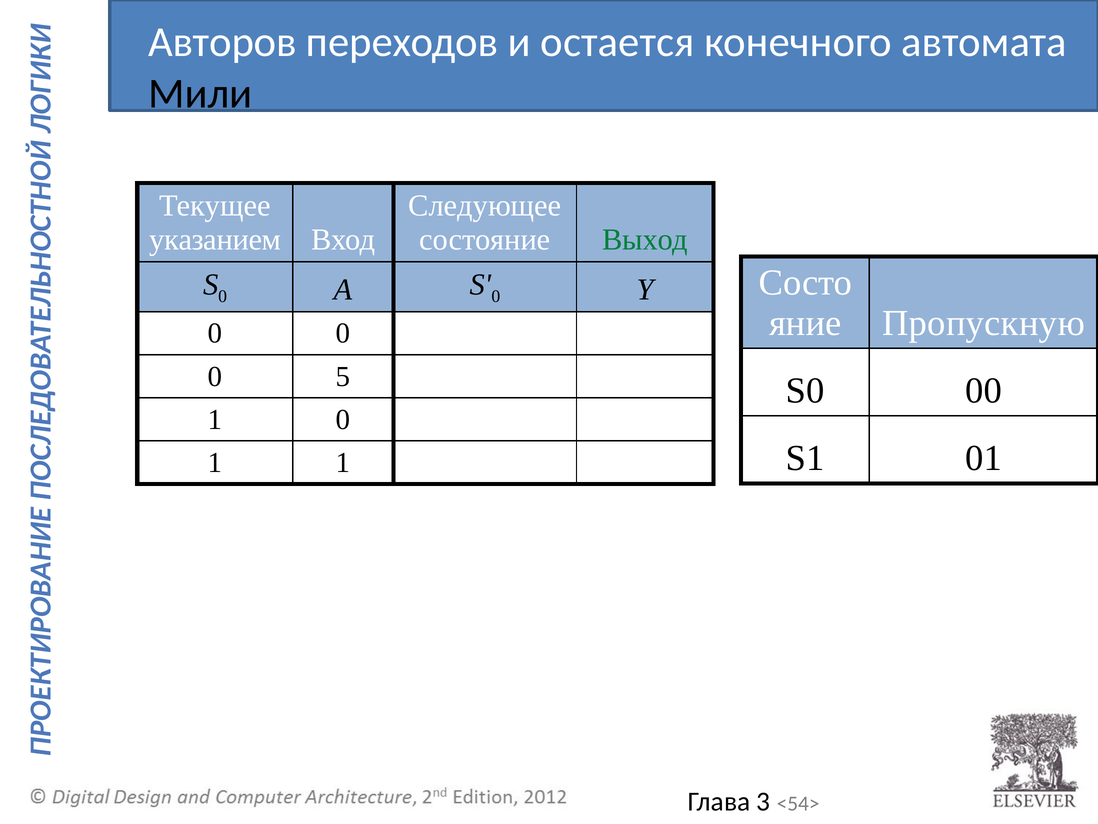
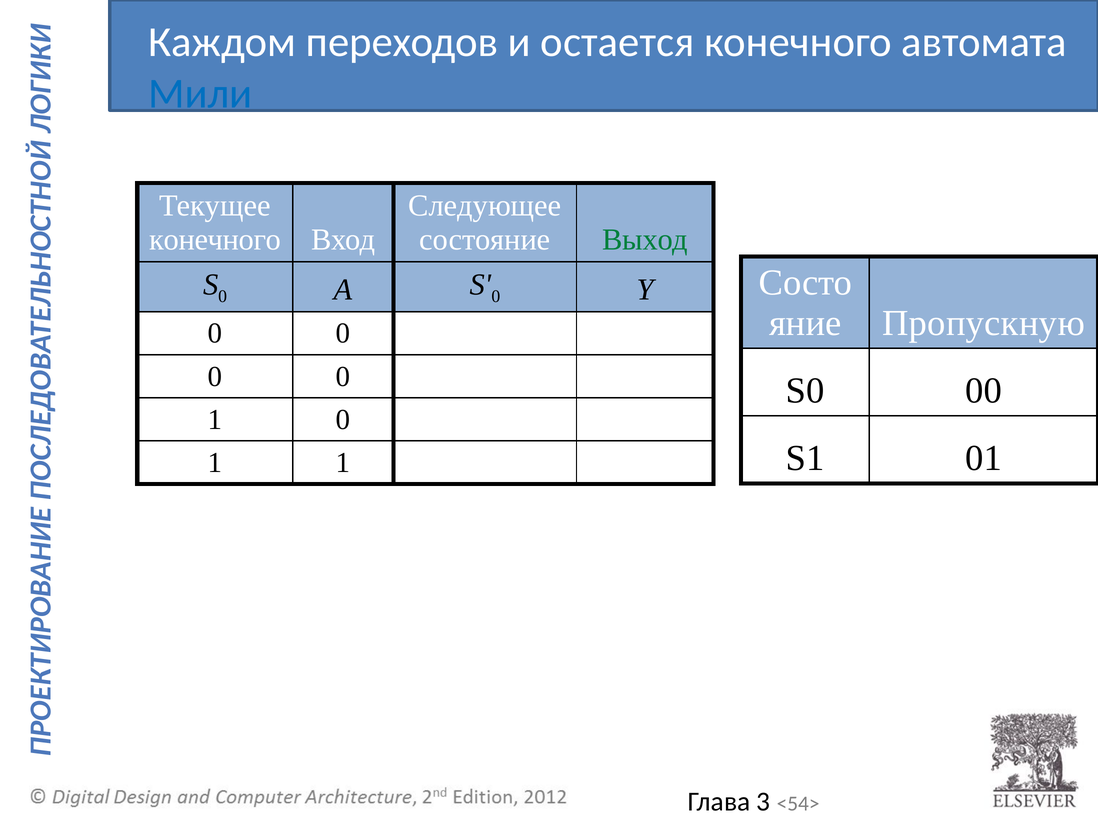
Авторов: Авторов -> Каждом (222, 42)
Мили colour: black -> blue (200, 94)
указанием: указанием -> конечного (215, 240)
5: 5 -> 0 (343, 376)
